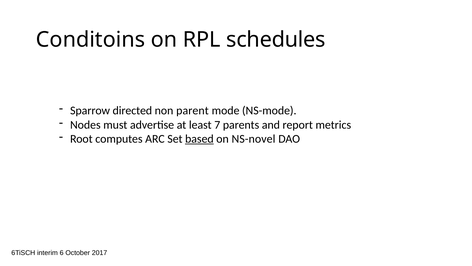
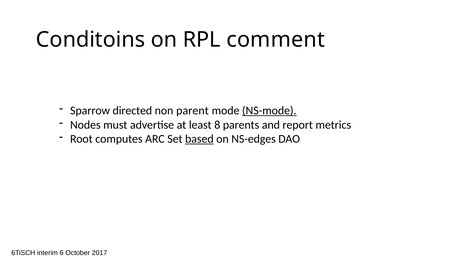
schedules: schedules -> comment (276, 40)
NS-mode underline: none -> present (269, 110)
7: 7 -> 8 (217, 125)
NS-novel: NS-novel -> NS-edges (254, 139)
